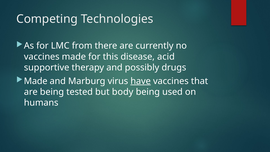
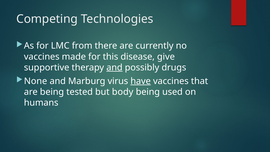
acid: acid -> give (166, 57)
and underline: none -> present (114, 67)
Made: Made -> None (36, 81)
